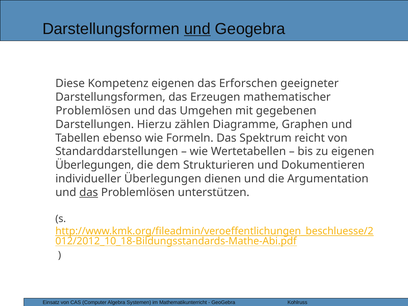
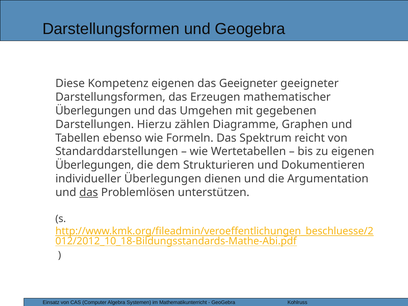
und underline: present -> none (197, 29)
das Erforschen: Erforschen -> Geeigneter (248, 84)
Problemlösen: Problemlösen -> Überlegungen (93, 111)
